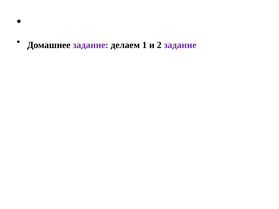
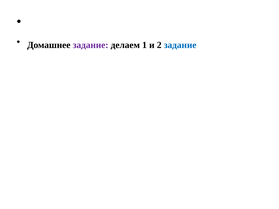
задание colour: purple -> blue (180, 45)
